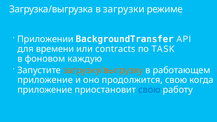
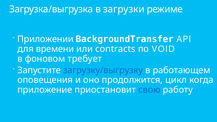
TASK: TASK -> VOID (163, 49)
каждую: каждую -> требует (85, 59)
загрузку/выгрузку colour: orange -> blue (103, 70)
приложение: приложение -> оповещения (45, 80)
продолжится свою: свою -> цикл (176, 80)
